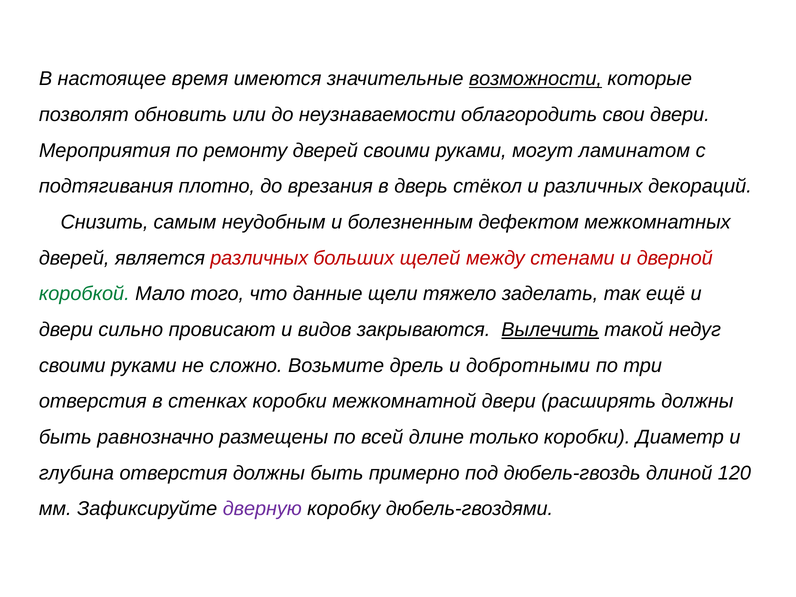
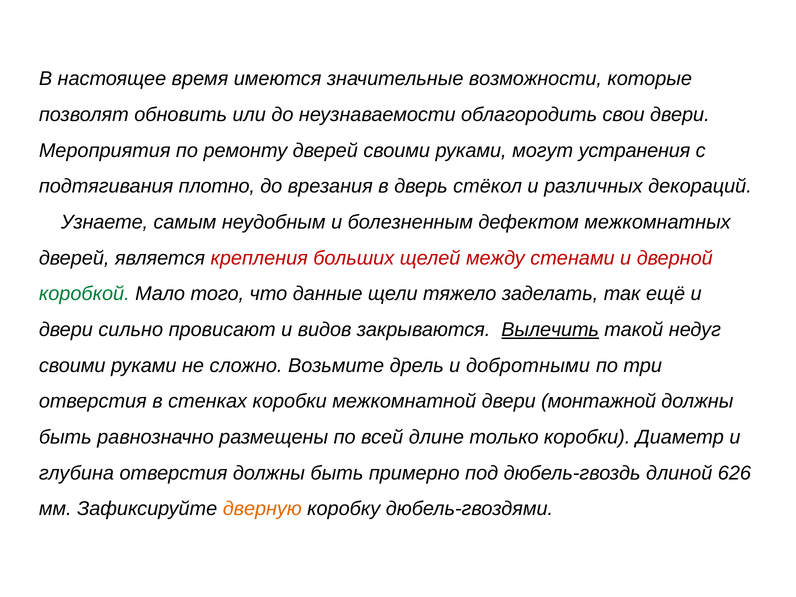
возможности underline: present -> none (535, 79)
ламинатом: ламинатом -> устранения (635, 151)
Снизить: Снизить -> Узнаете (104, 222)
является различных: различных -> крепления (259, 258)
расширять: расширять -> монтажной (599, 401)
120: 120 -> 626 (734, 473)
дверную colour: purple -> orange (262, 509)
